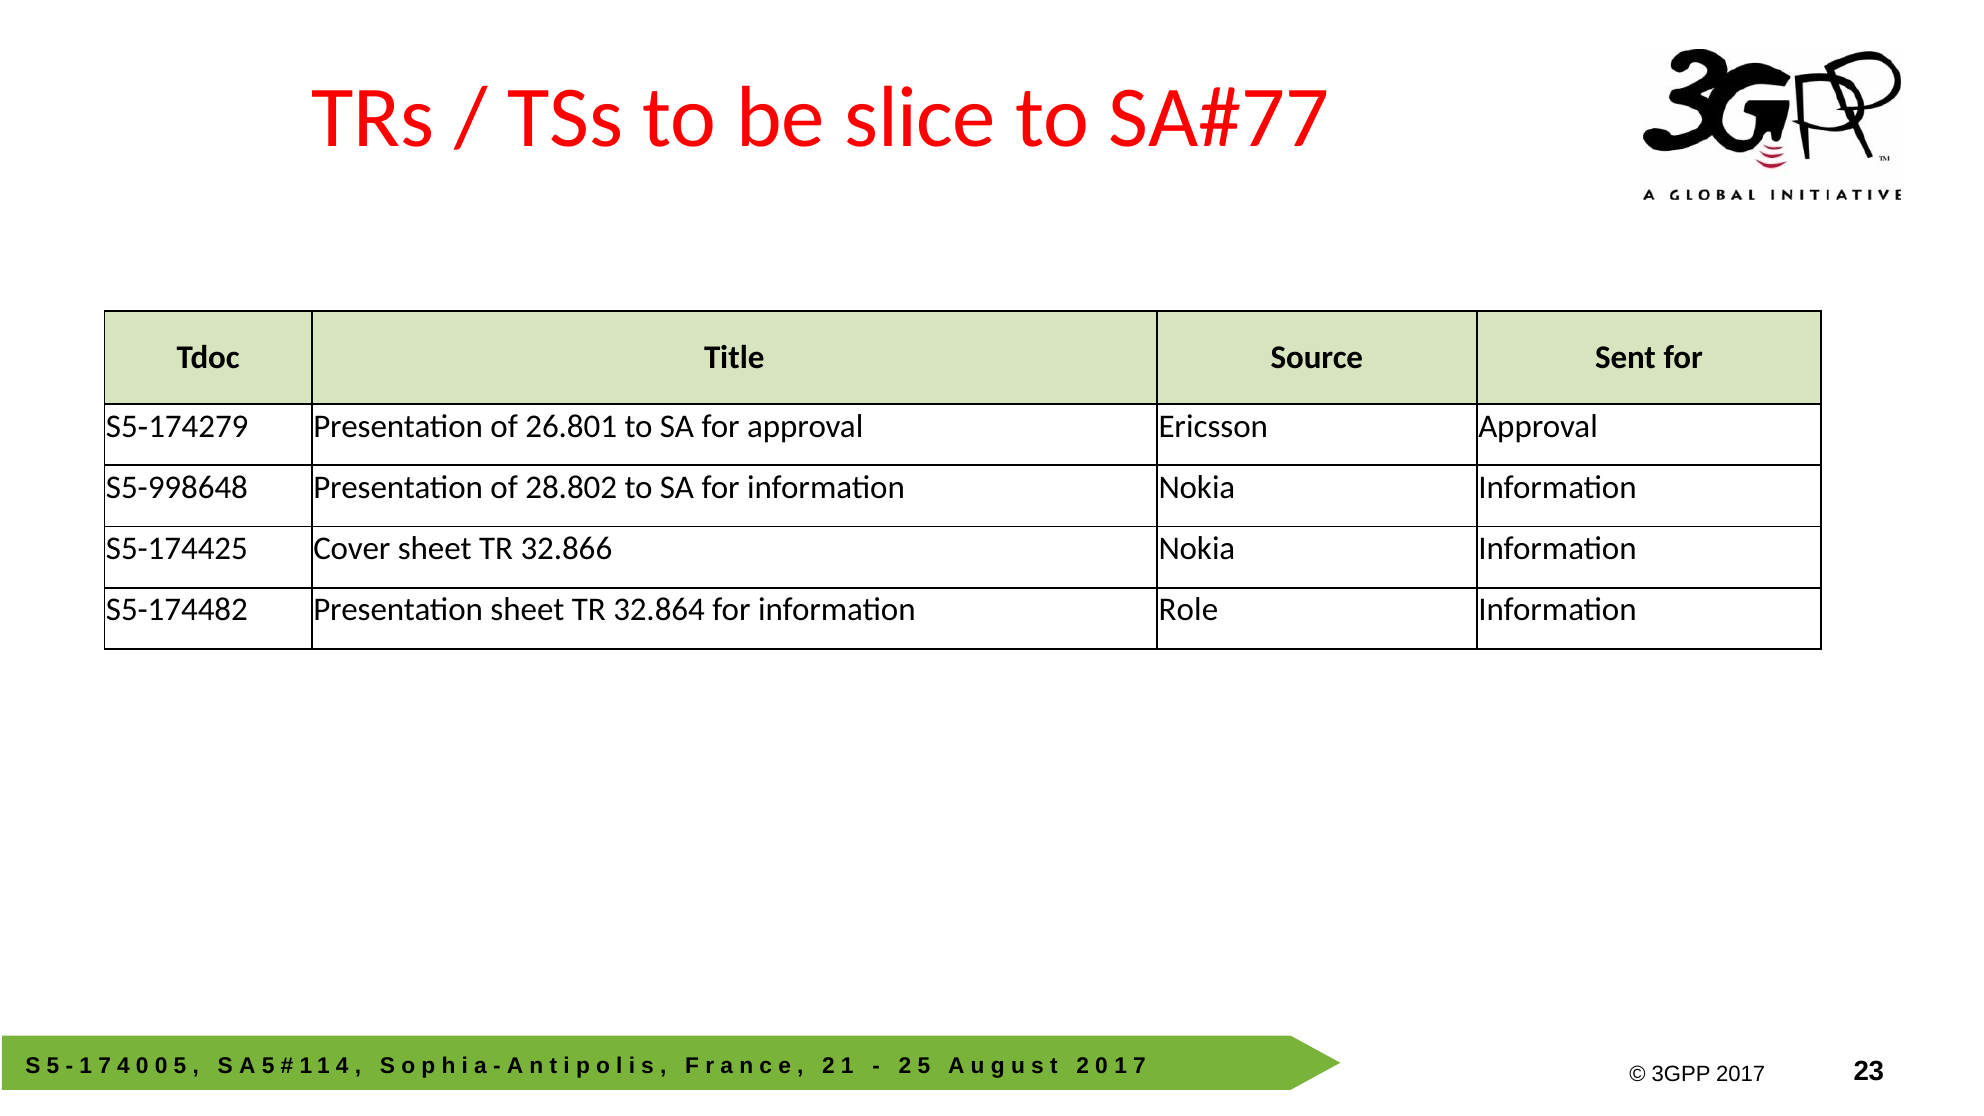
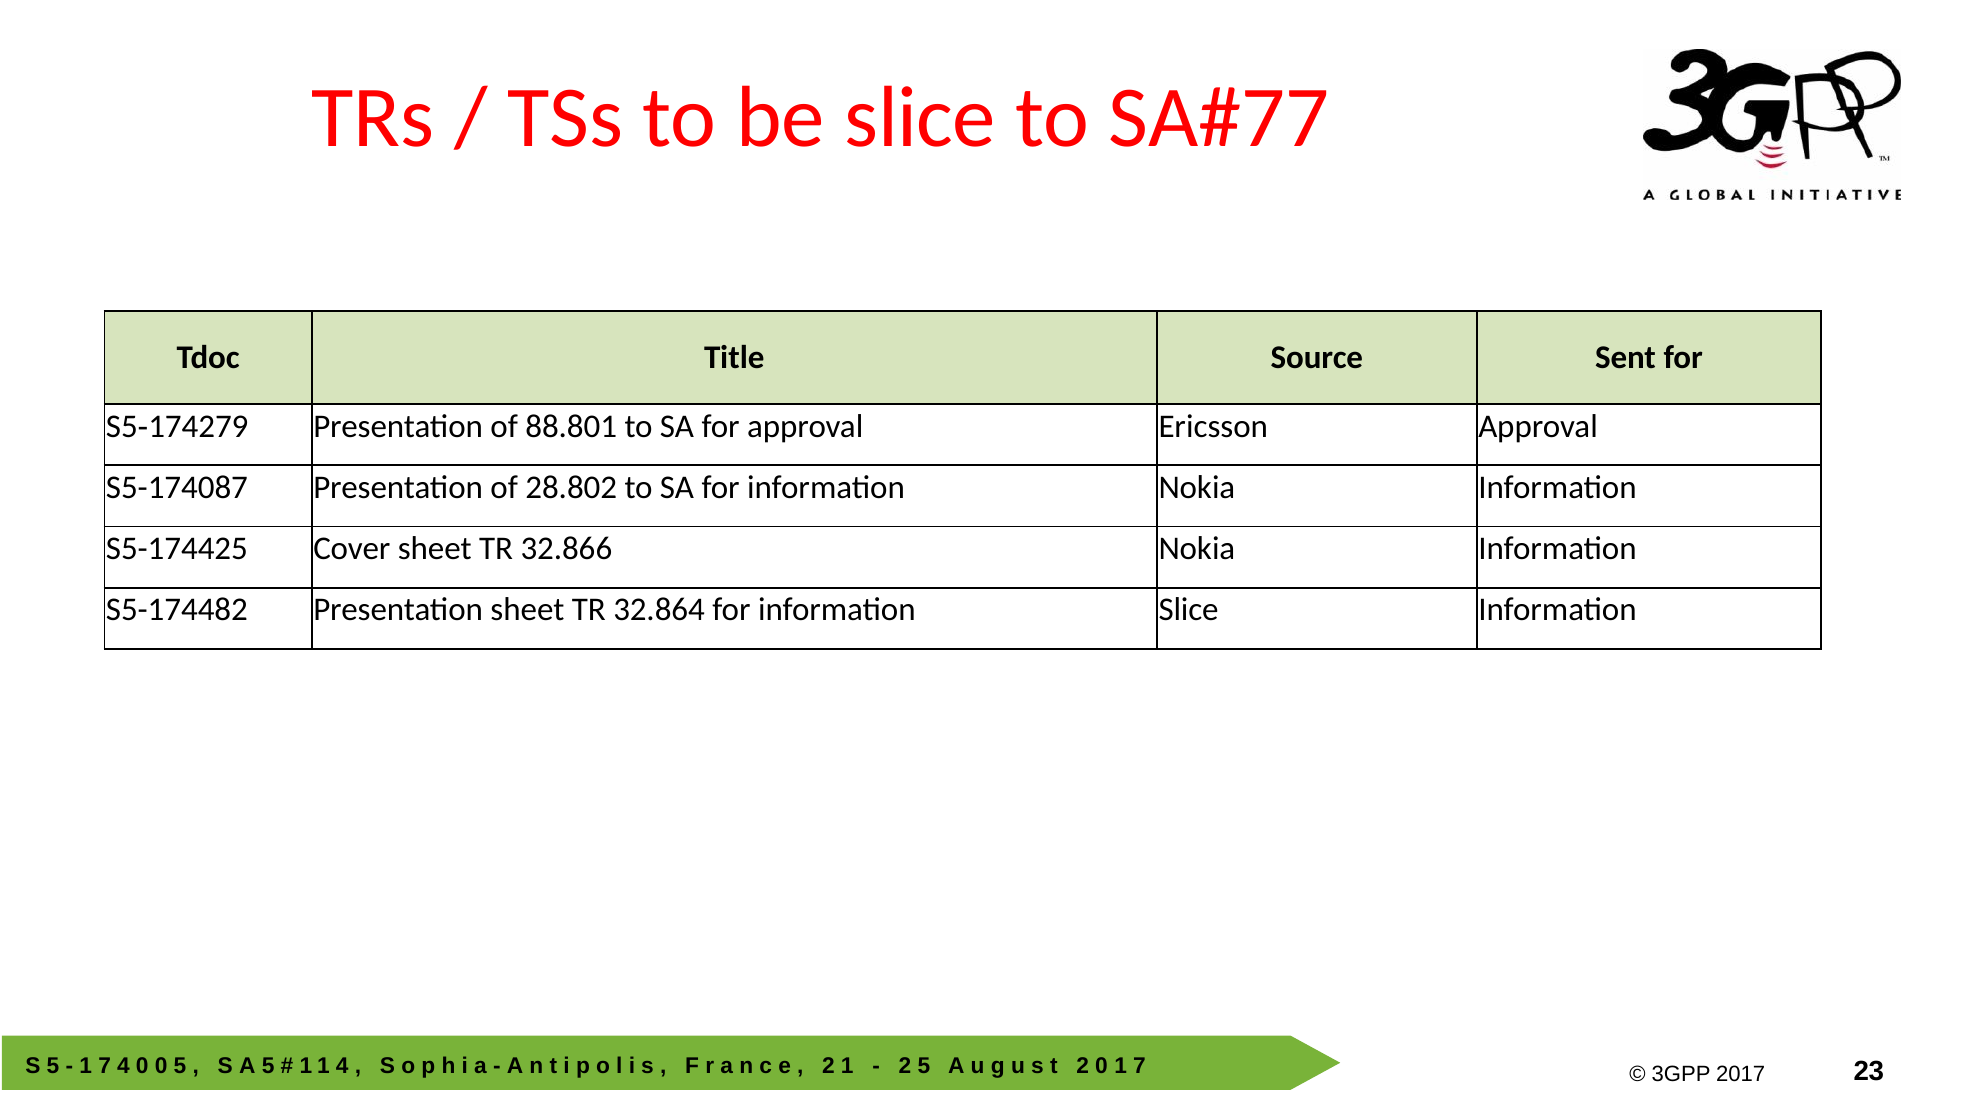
26.801: 26.801 -> 88.801 (571, 426)
S5-998648: S5-998648 -> S5-174087 (177, 487)
information Role: Role -> Slice (1189, 610)
